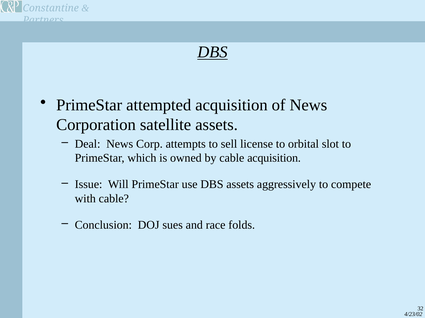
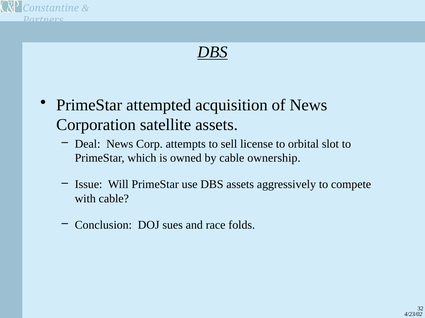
cable acquisition: acquisition -> ownership (274, 158)
